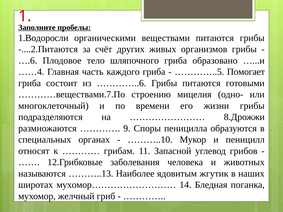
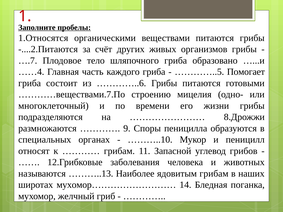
1.Водоросли: 1.Водоросли -> 1.Относятся (43, 38)
….6: ….6 -> ….7 (28, 61)
ядовитым жгутик: жгутик -> грибам (214, 174)
